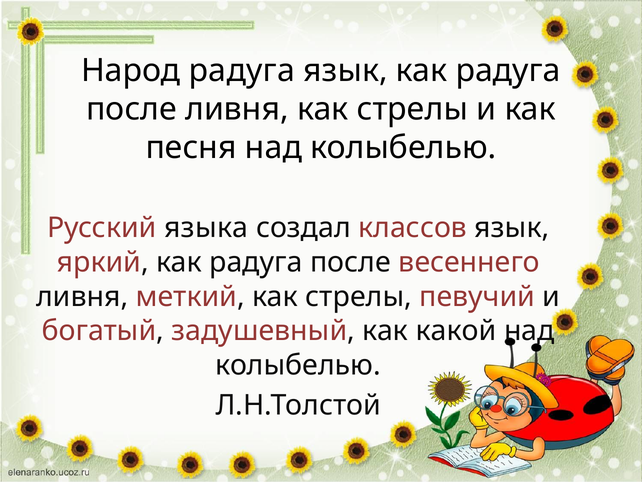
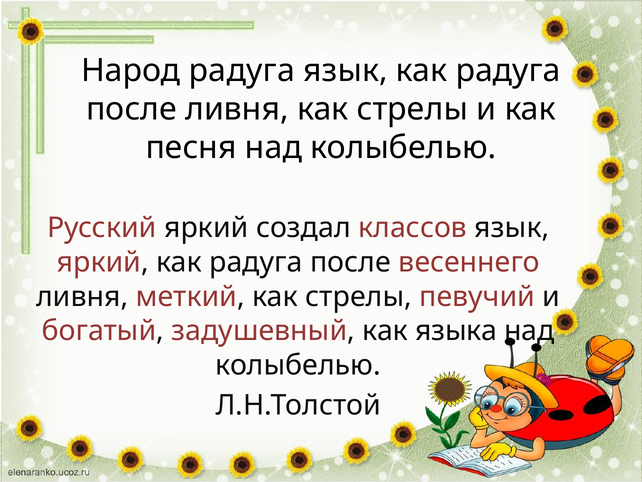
Русский языка: языка -> яркий (206, 228)
какой: какой -> языка (456, 331)
